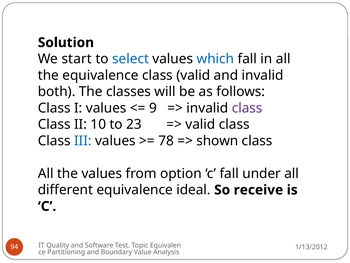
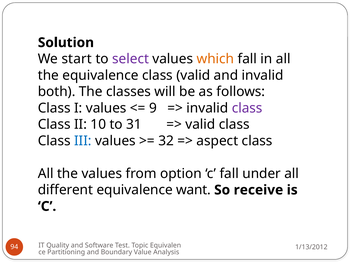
select colour: blue -> purple (131, 59)
which colour: blue -> orange (215, 59)
23: 23 -> 31 (134, 124)
78: 78 -> 32 (166, 141)
shown: shown -> aspect (217, 141)
ideal: ideal -> want (194, 190)
